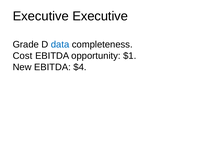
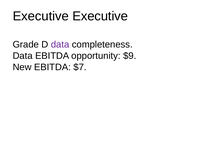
data colour: blue -> purple (60, 44)
Cost: Cost -> Data (23, 56)
$1: $1 -> $9 (130, 56)
$4: $4 -> $7 (80, 67)
